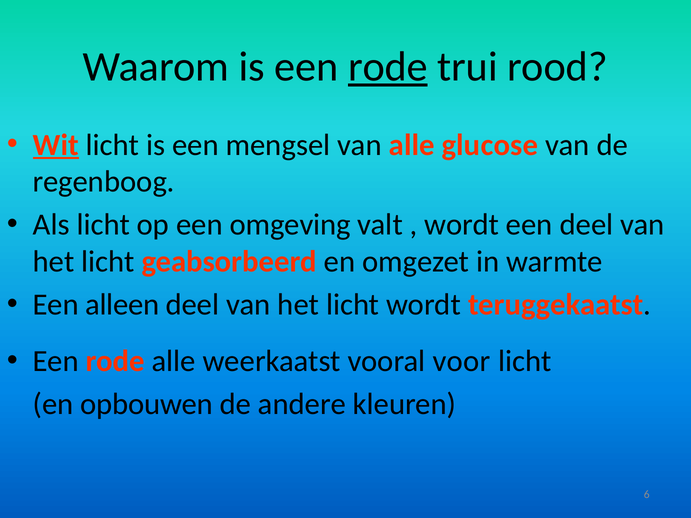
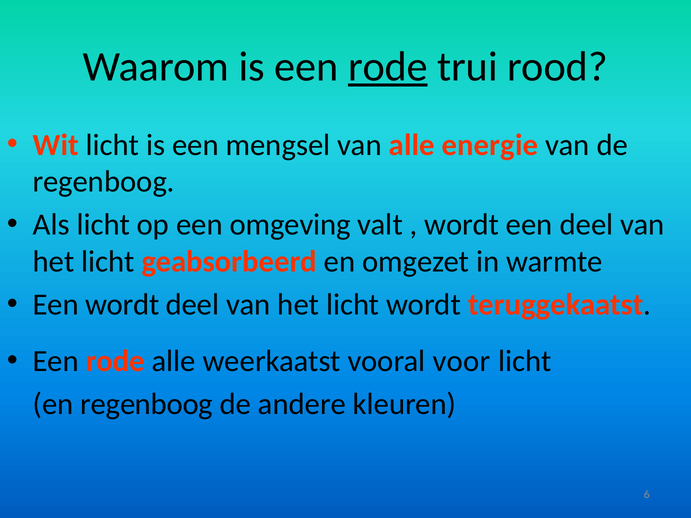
Wit underline: present -> none (56, 145)
glucose: glucose -> energie (490, 145)
Een alleen: alleen -> wordt (122, 305)
en opbouwen: opbouwen -> regenboog (147, 404)
